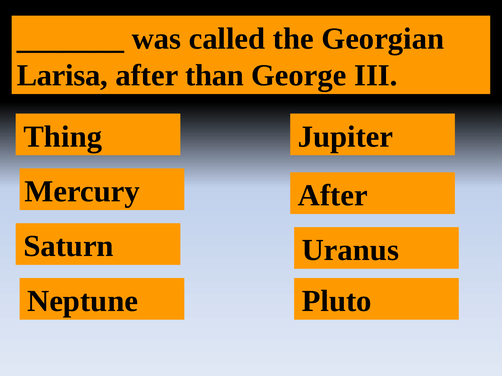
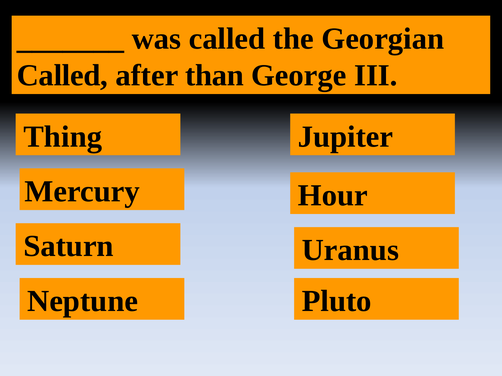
Larisa: Larisa -> Called (62, 75)
After: After -> Hour (333, 196)
